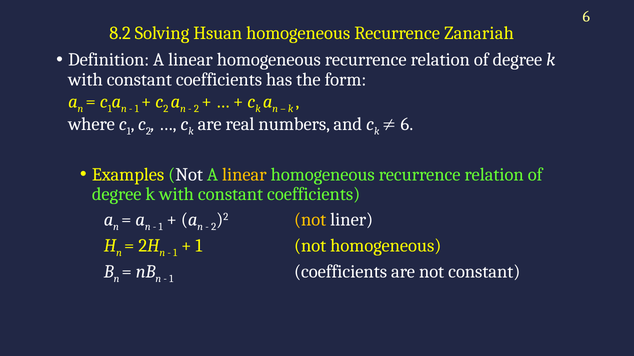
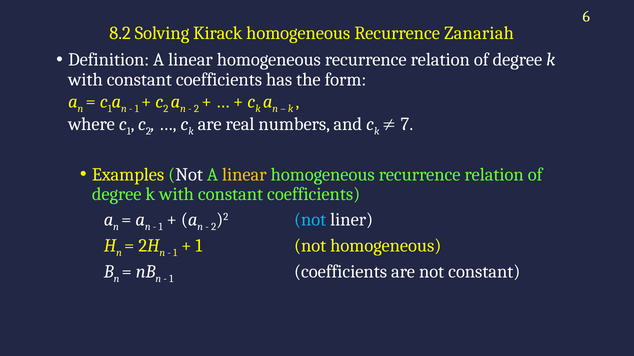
Hsuan: Hsuan -> Kirack (218, 33)
6: 6 -> 7 (407, 124)
not colour: yellow -> light blue (310, 220)
